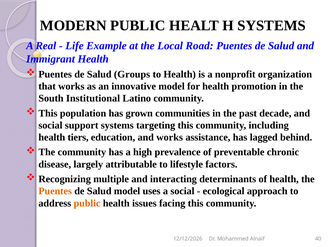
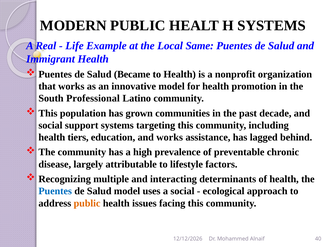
Road: Road -> Same (200, 46)
Groups: Groups -> Became (132, 74)
Institutional: Institutional -> Professional (93, 98)
Puentes colour: orange -> blue (55, 191)
